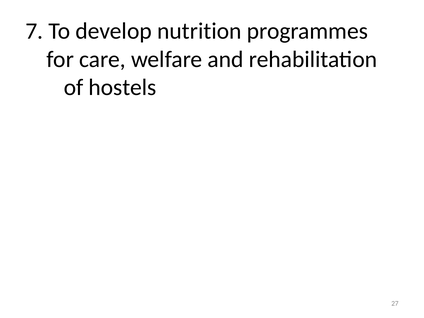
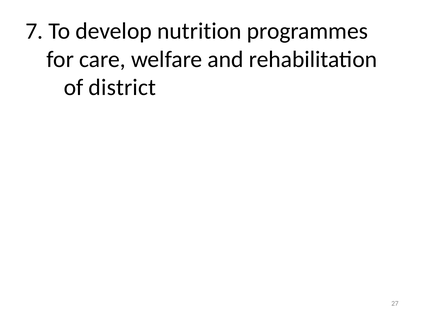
hostels: hostels -> district (122, 87)
